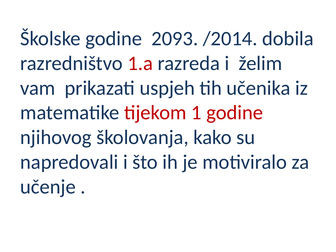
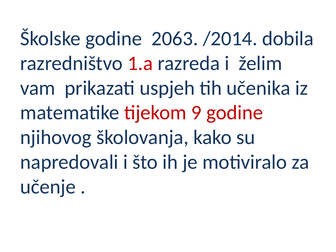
2093: 2093 -> 2063 (175, 39)
1: 1 -> 9 (196, 113)
